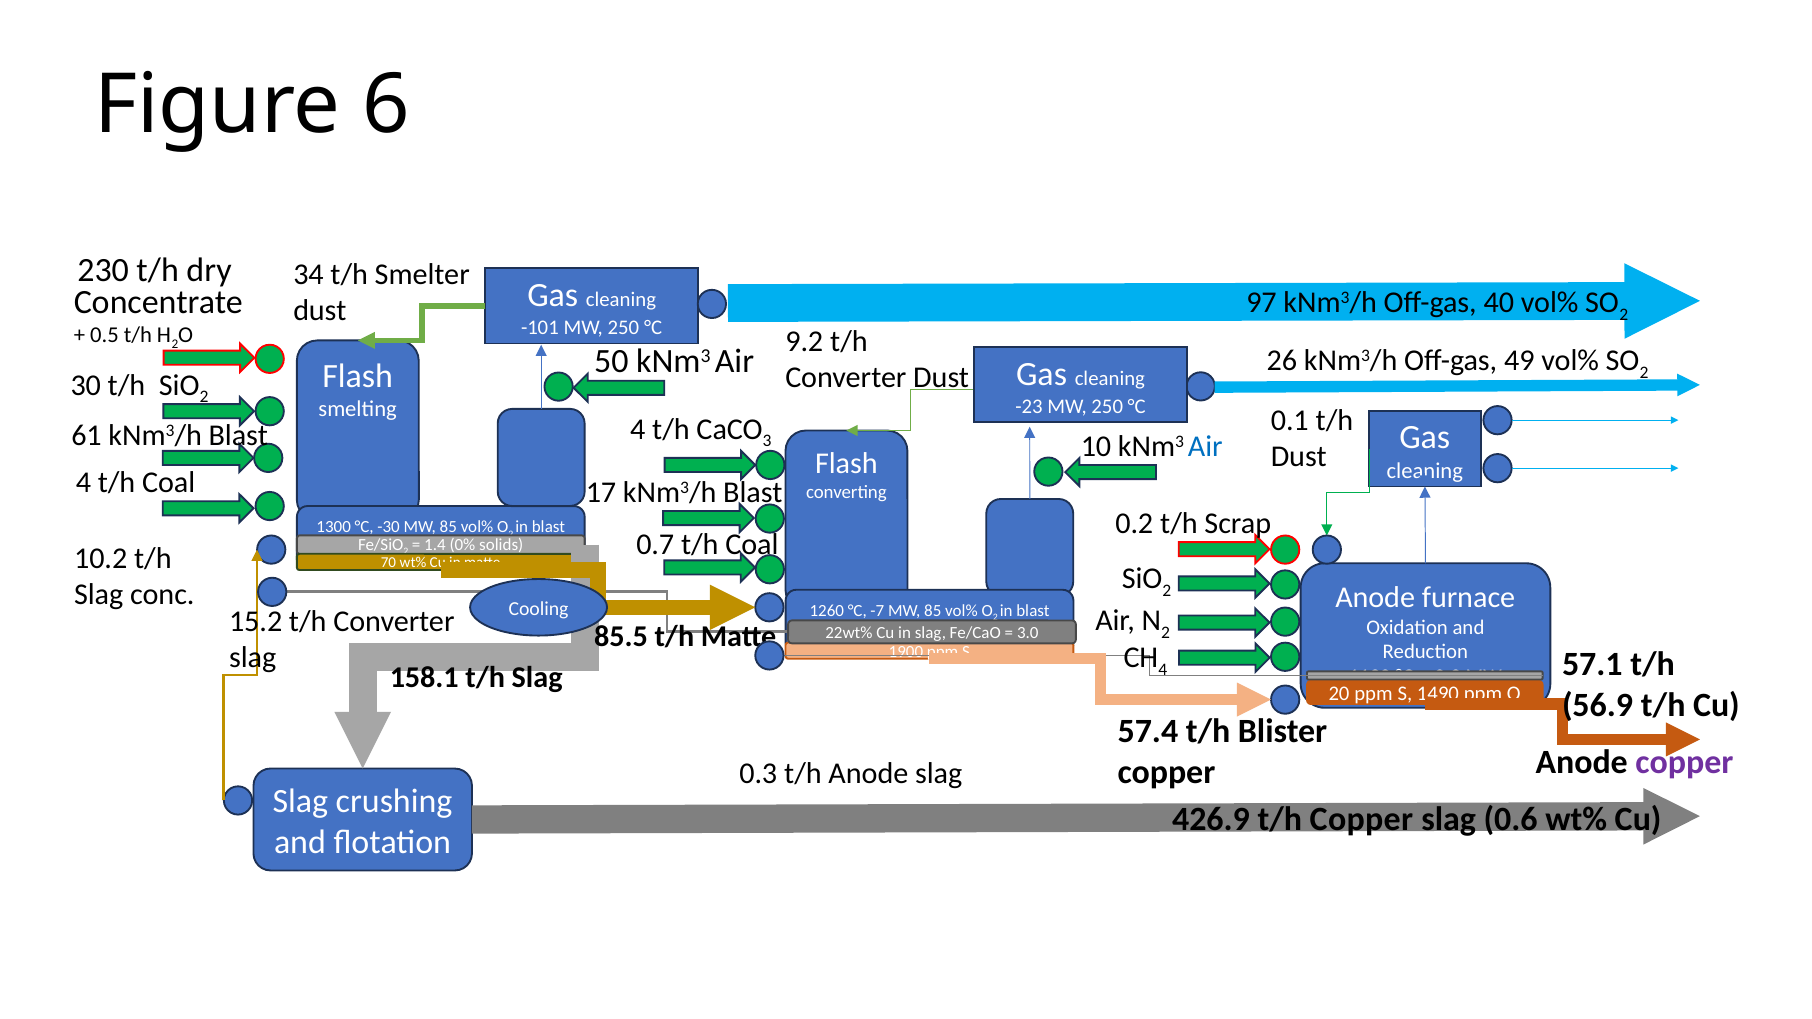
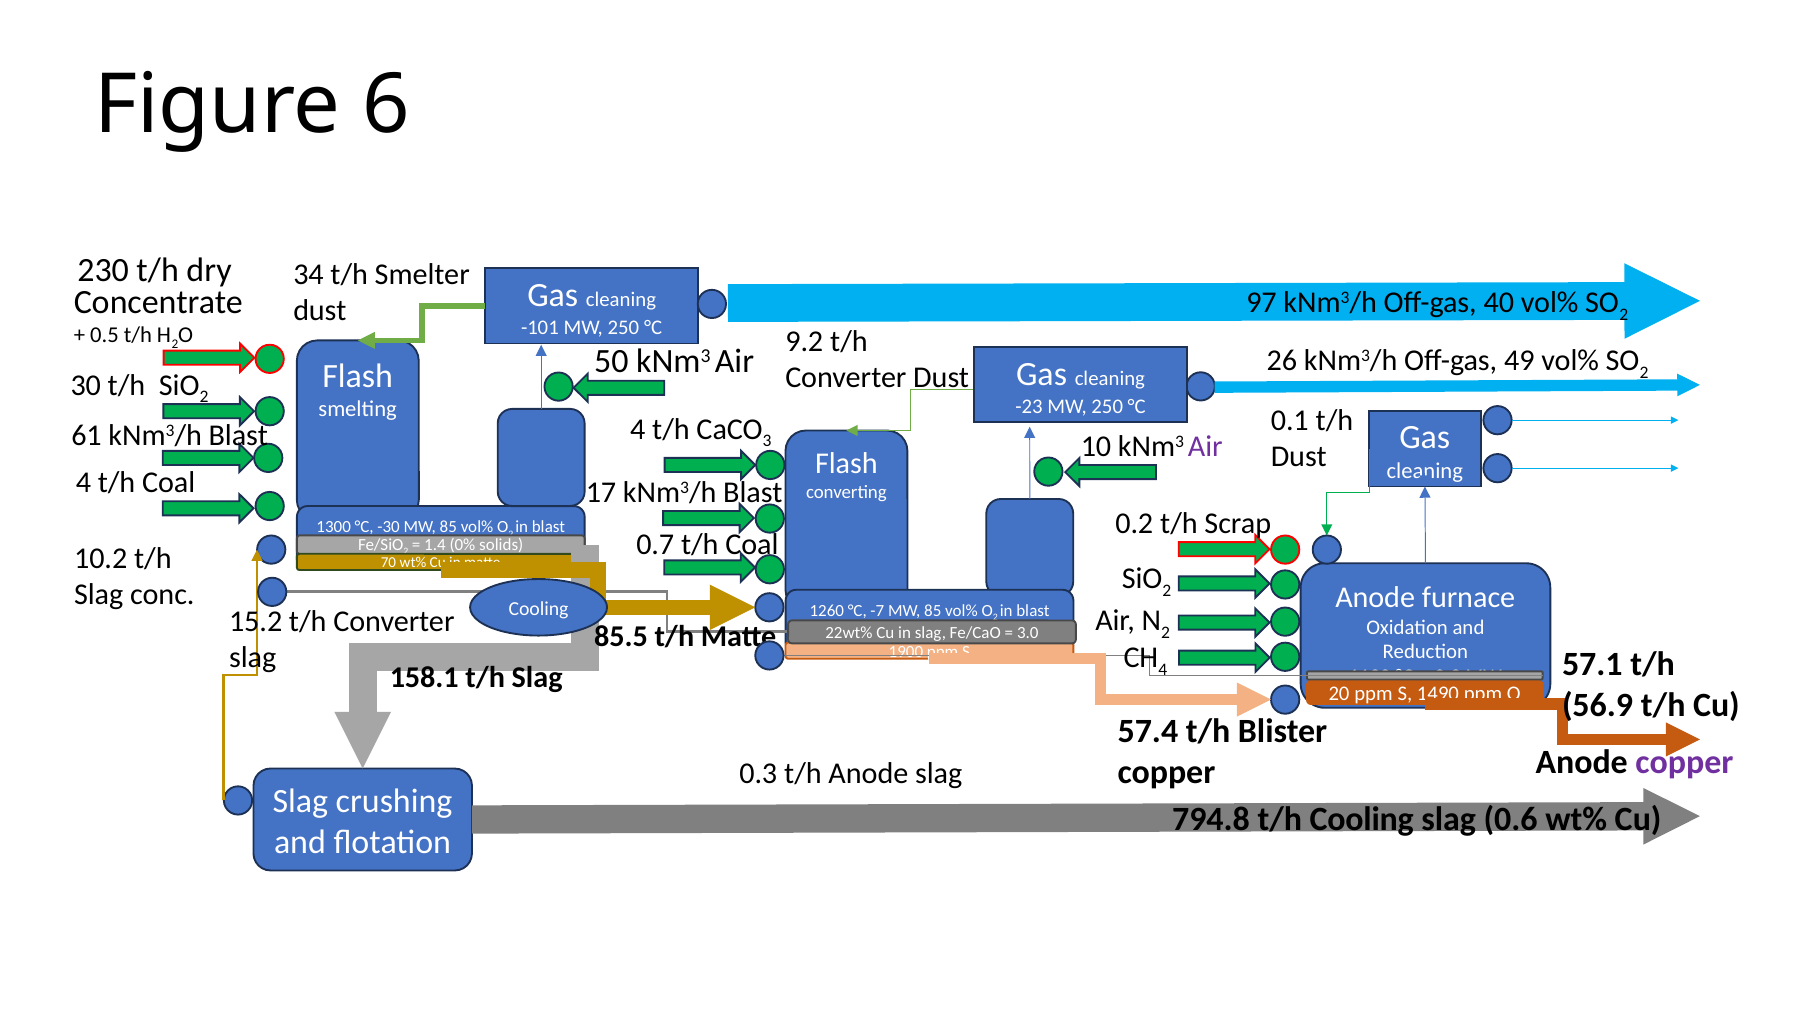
Air colour: blue -> purple (1205, 447)
426.9: 426.9 -> 794.8 (1211, 819)
t/h Copper: Copper -> Cooling (1362, 819)
